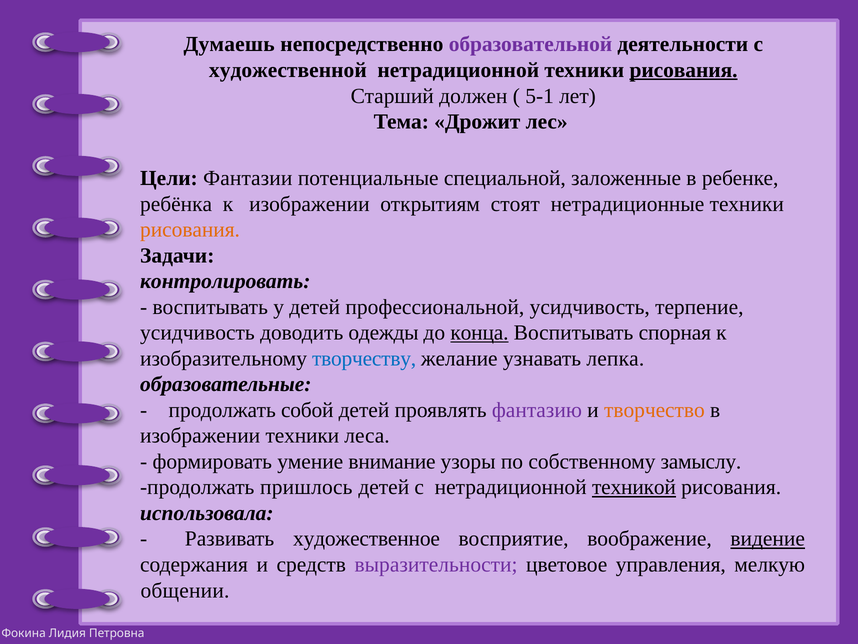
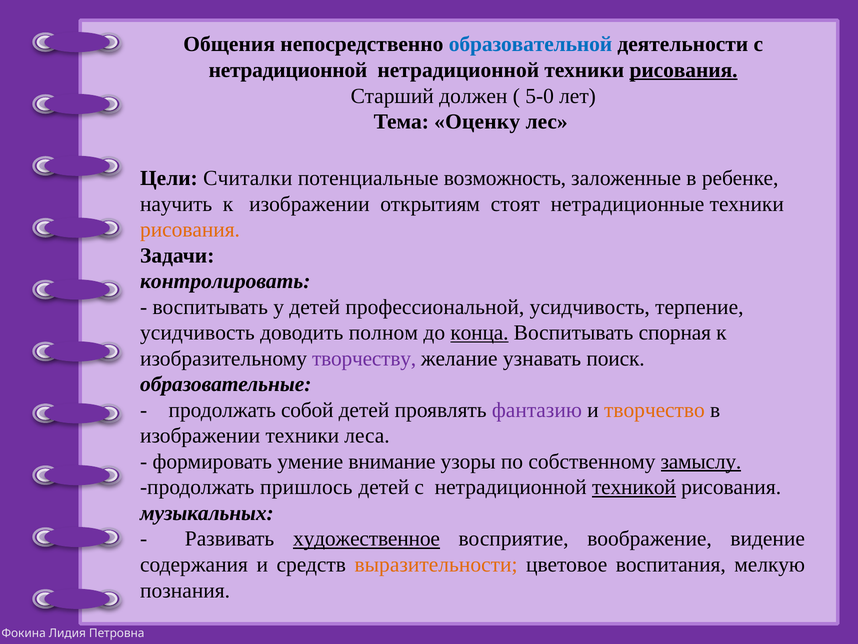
Думаешь: Думаешь -> Общения (229, 44)
образовательной colour: purple -> blue (530, 44)
художественной: художественной -> нетрадиционной (288, 70)
5-1: 5-1 -> 5-0 (540, 96)
Дрожит: Дрожит -> Оценку (477, 122)
Фантазии: Фантазии -> Считалки (248, 178)
специальной: специальной -> возможность (505, 178)
ребёнка: ребёнка -> научить (176, 204)
одежды: одежды -> полном (383, 333)
творчеству colour: blue -> purple (364, 358)
лепка: лепка -> поиск (616, 358)
замыслу underline: none -> present (701, 461)
использовала: использовала -> музыкальных (207, 513)
художественное underline: none -> present (367, 538)
видение underline: present -> none (768, 538)
выразительности colour: purple -> orange (436, 564)
управления: управления -> воспитания (671, 564)
общении: общении -> познания (185, 590)
